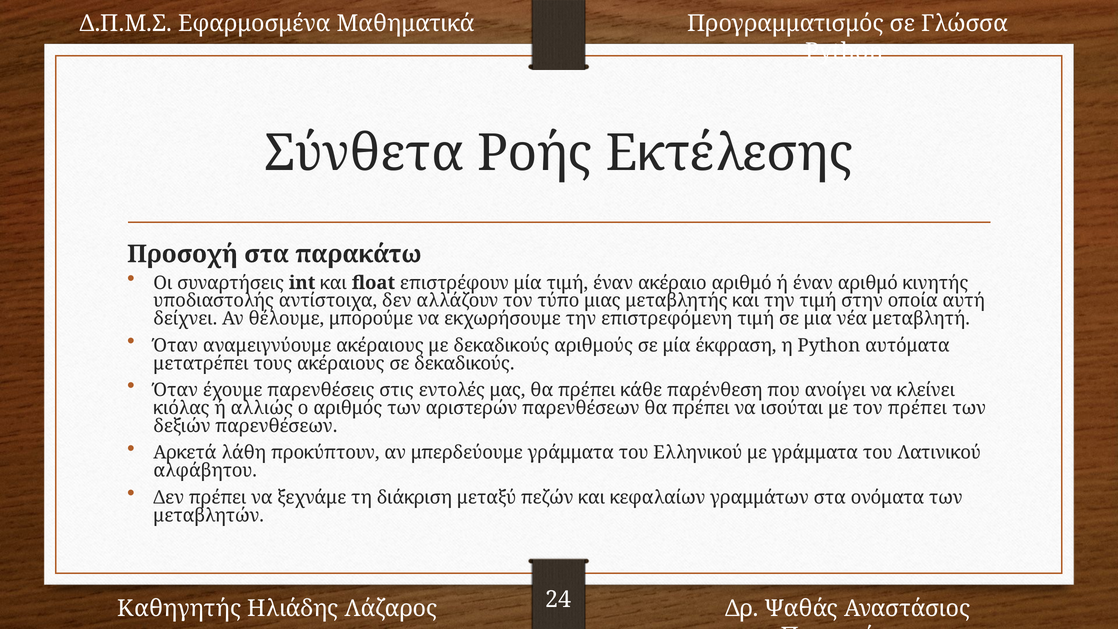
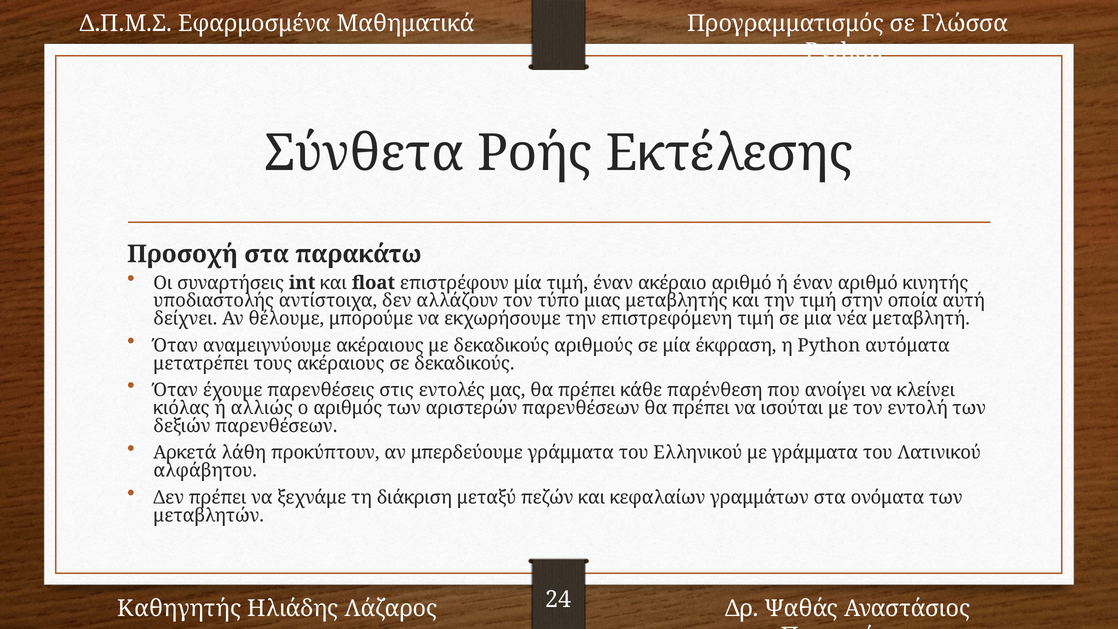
τον πρέπει: πρέπει -> εντολή (918, 408)
